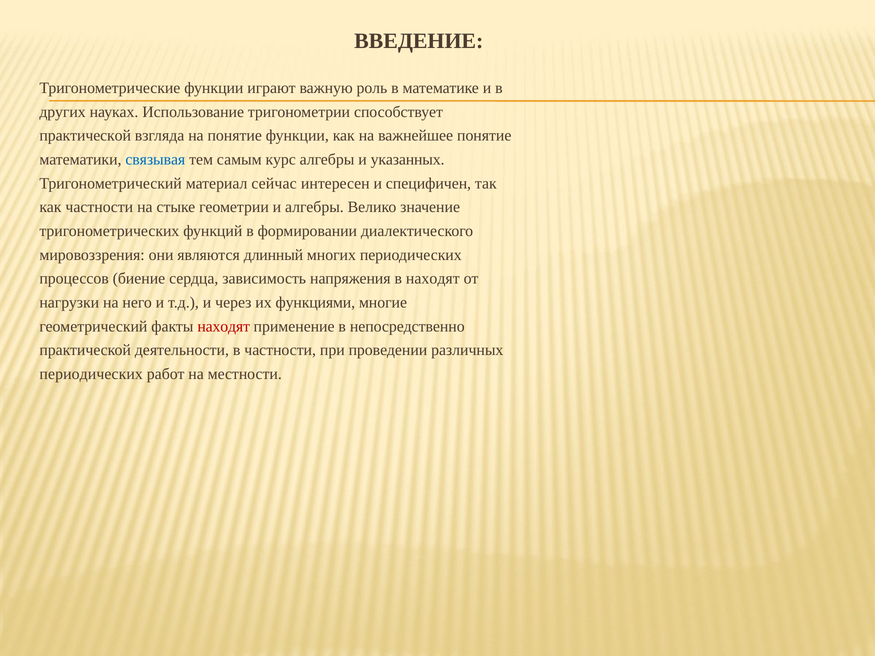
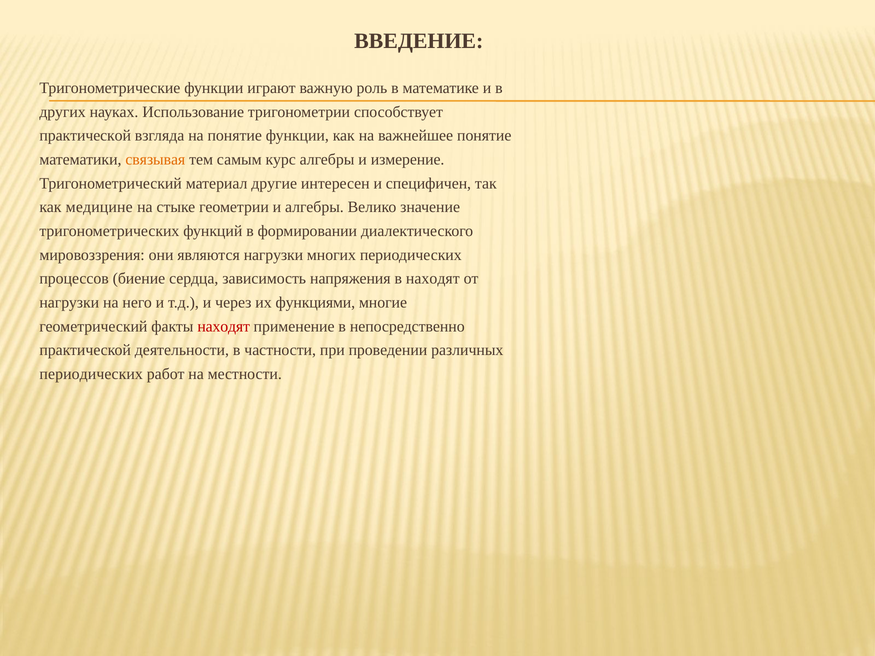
связывая colour: blue -> orange (155, 160)
указанных: указанных -> измерение (408, 160)
сейчас: сейчас -> другие (274, 183)
как частности: частности -> медицине (99, 207)
являются длинный: длинный -> нагрузки (273, 255)
